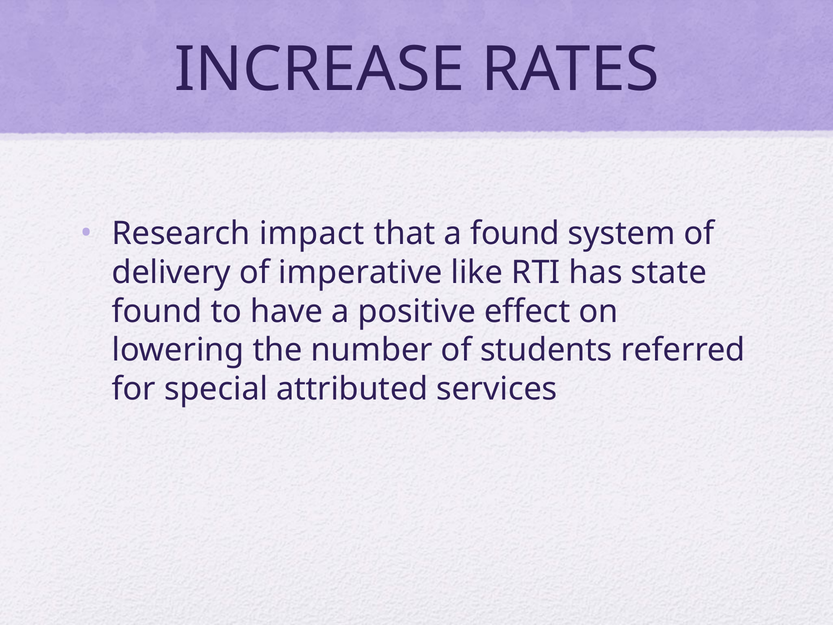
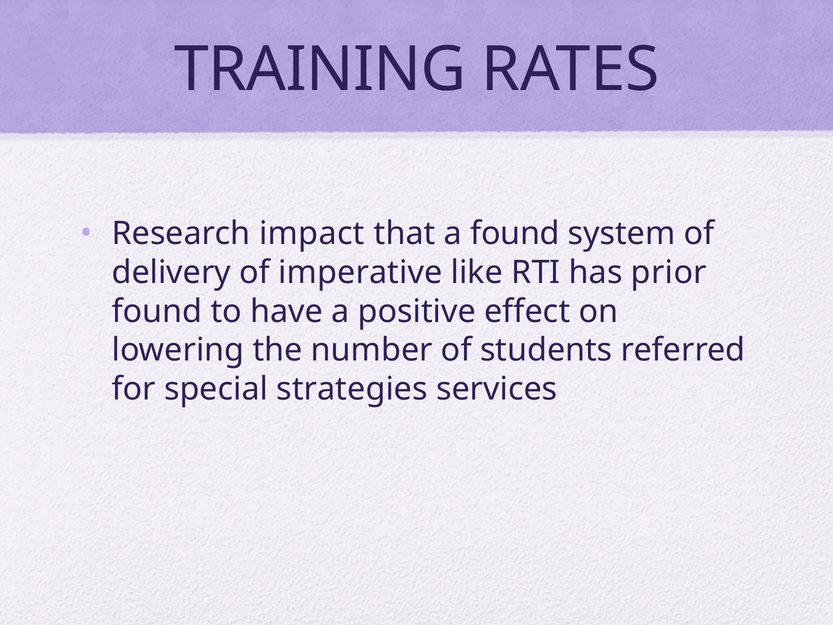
INCREASE: INCREASE -> TRAINING (320, 70)
state: state -> prior (669, 272)
attributed: attributed -> strategies (352, 389)
